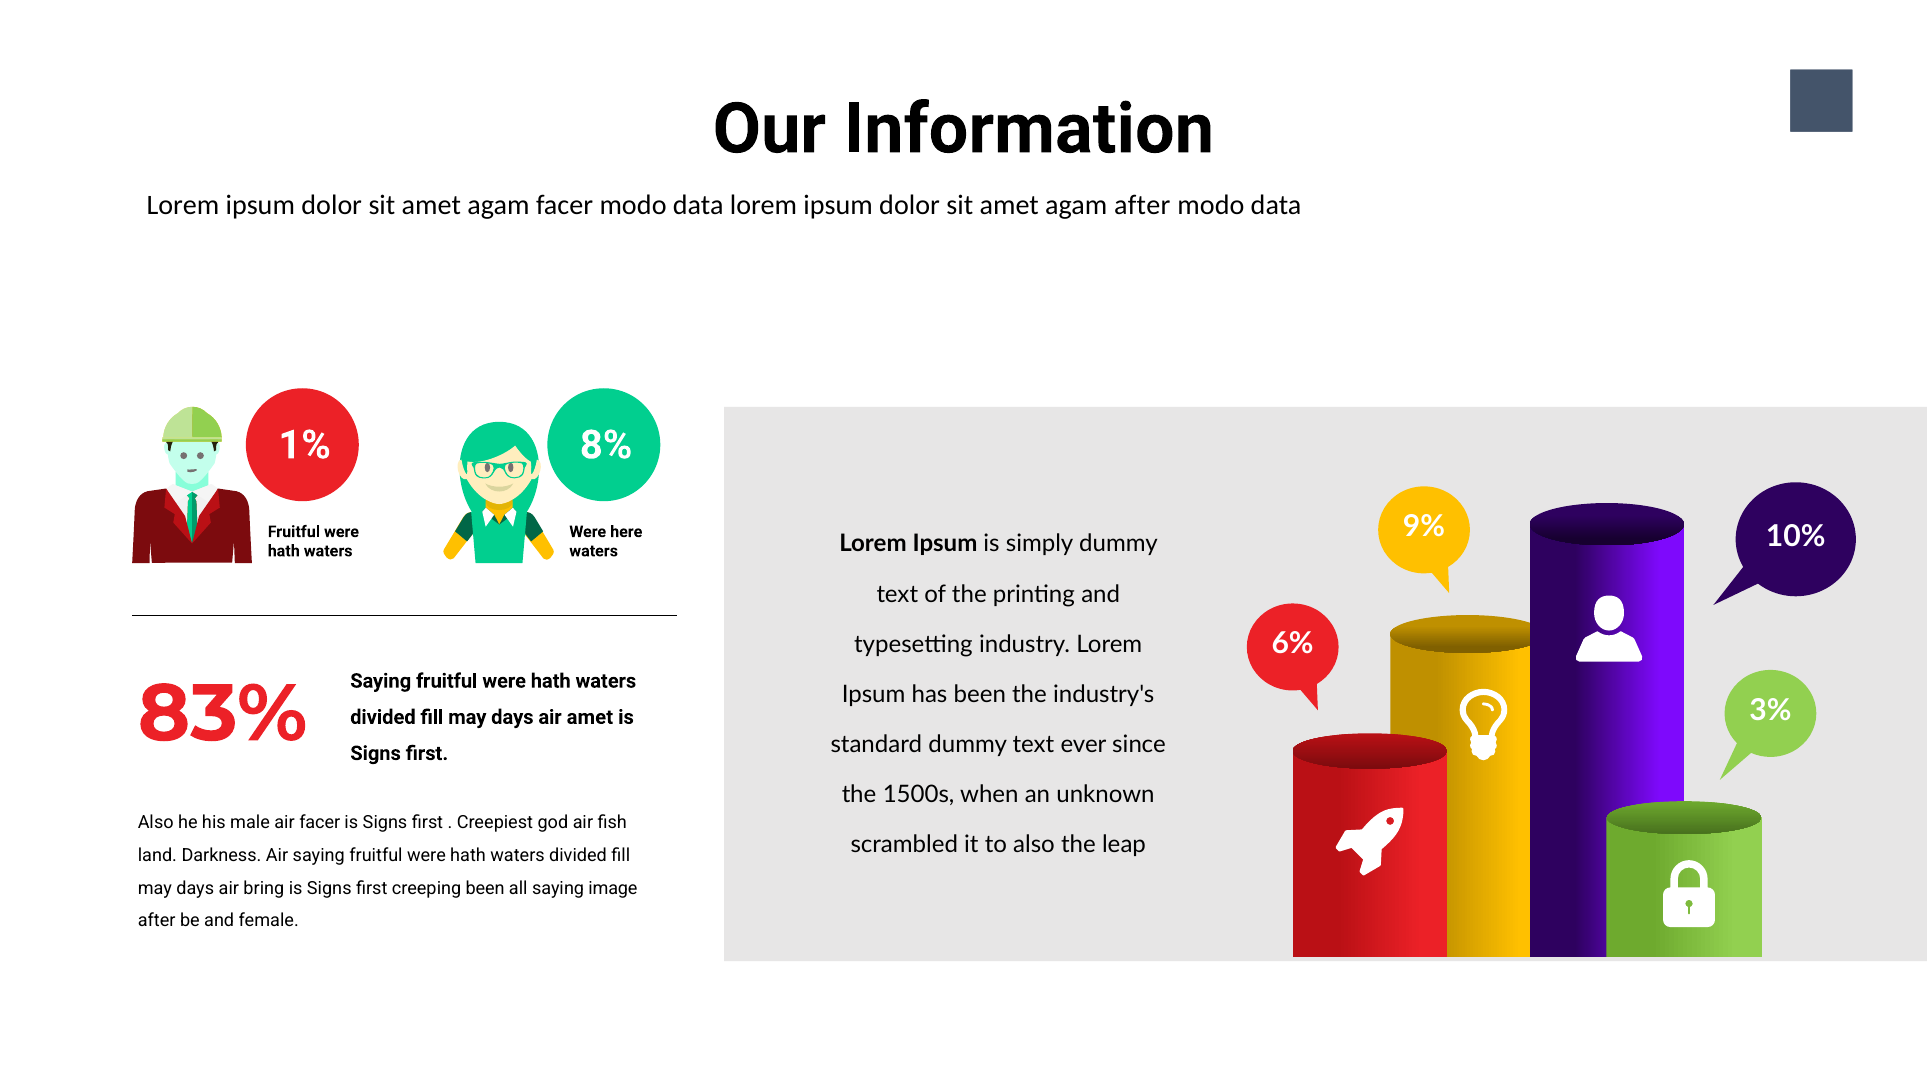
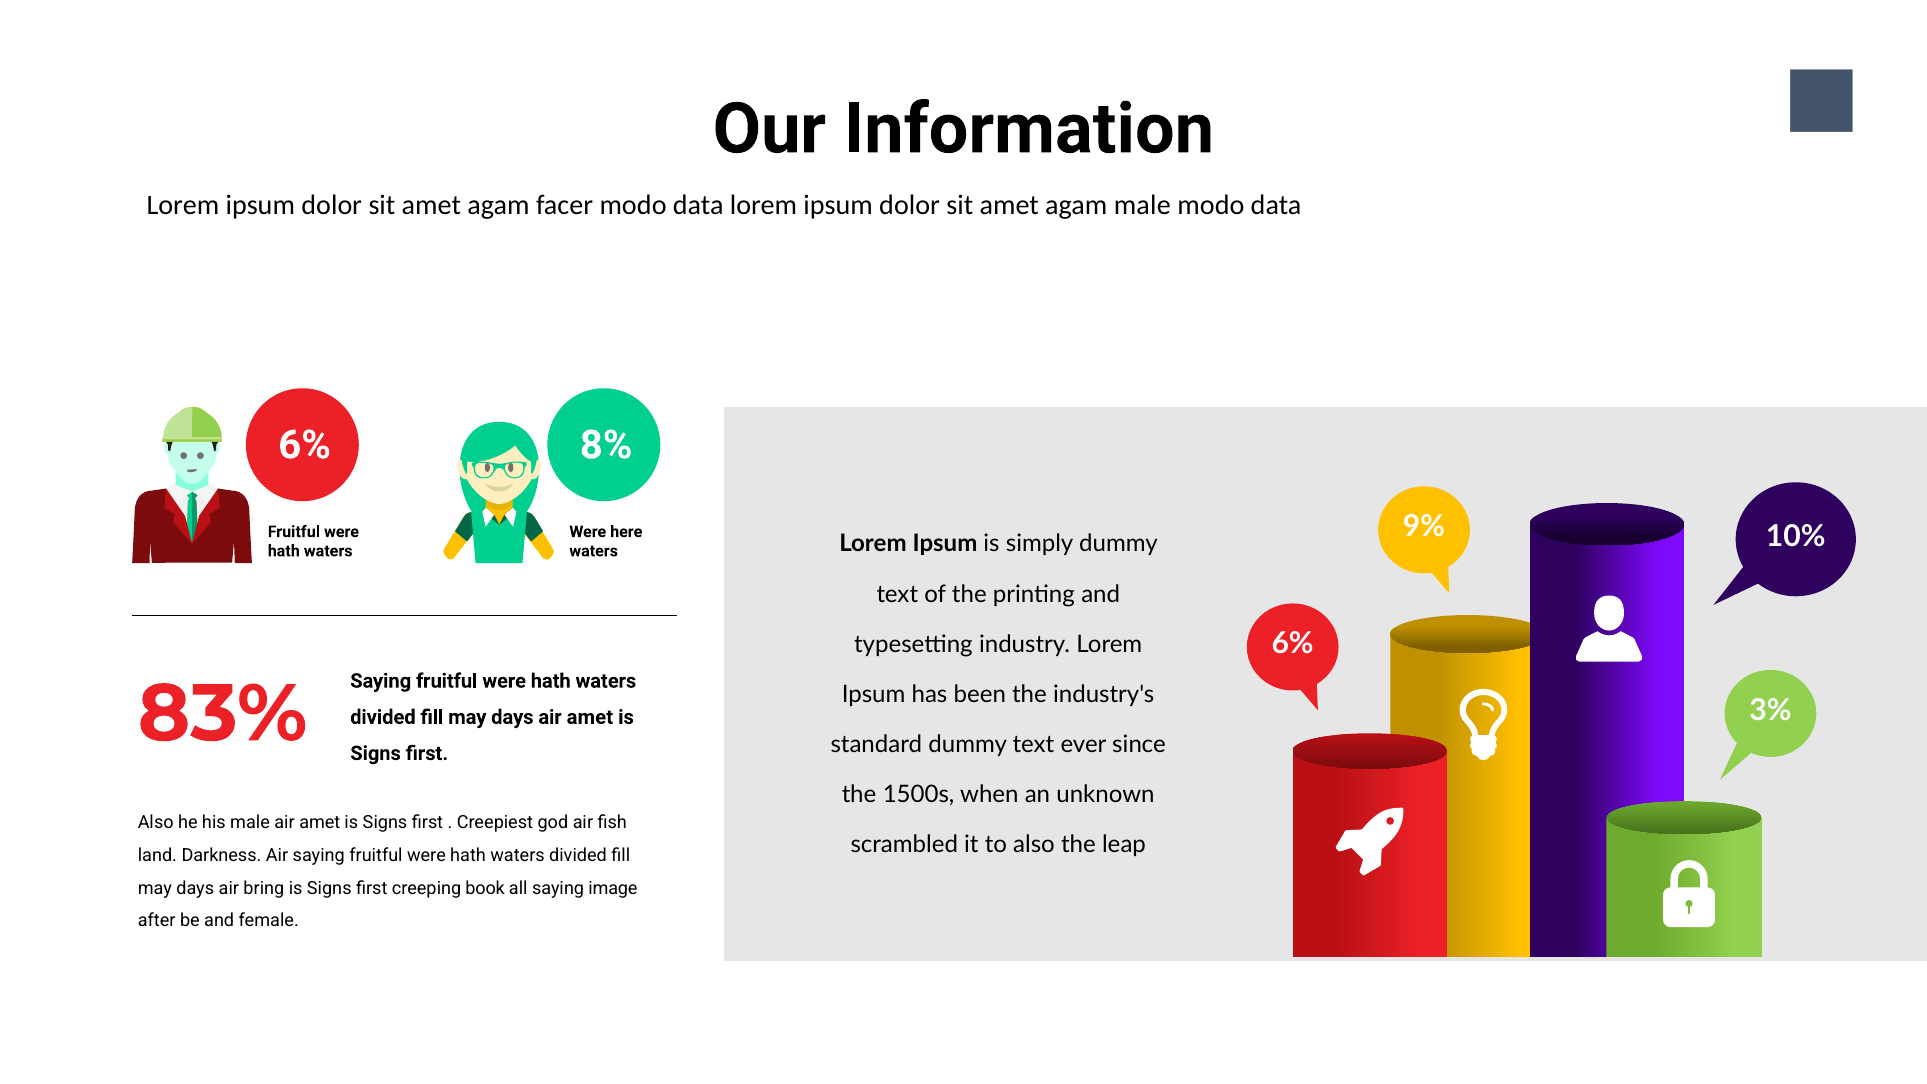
agam after: after -> male (1142, 205)
1%: 1% -> 6% (305, 445)
male air facer: facer -> amet (320, 823)
creeping been: been -> book (485, 888)
